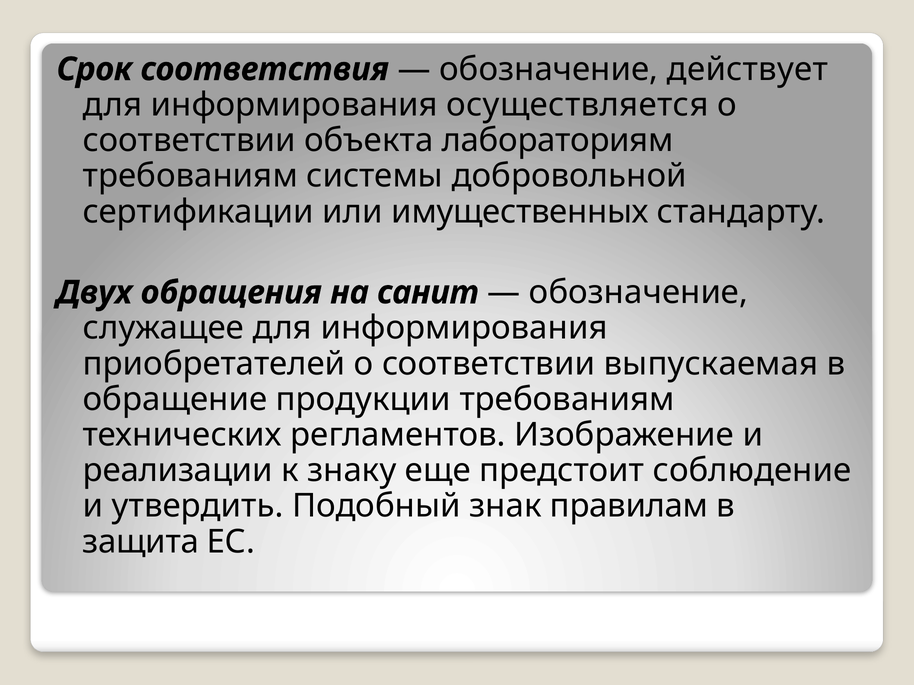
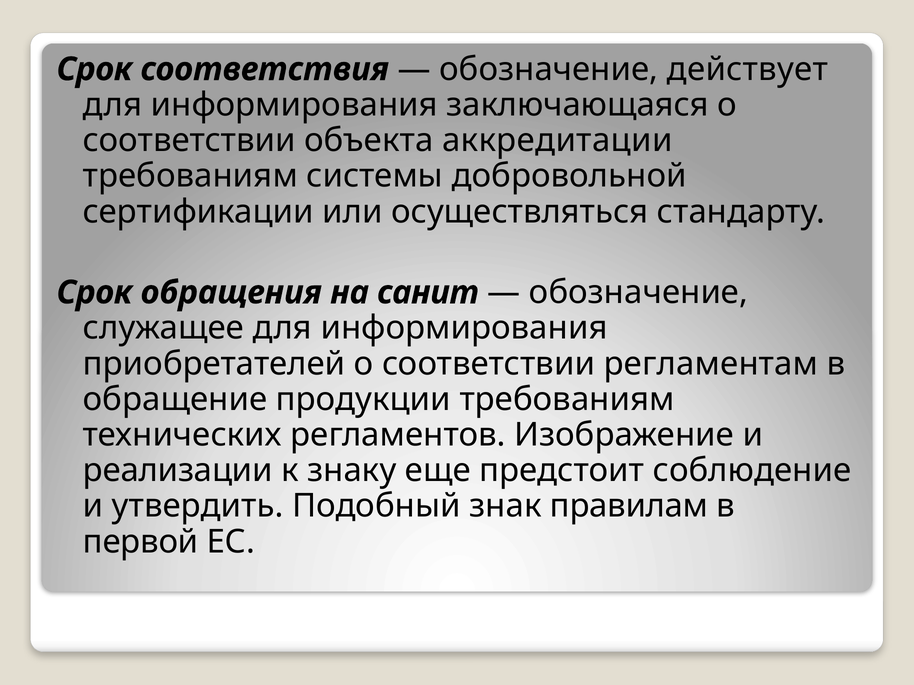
осуществляется: осуществляется -> заключающаяся (578, 105)
лабораториям: лабораториям -> аккредитации (557, 141)
имущественных: имущественных -> осуществляться (520, 212)
Двух: Двух -> Срок (94, 293)
выпускаемая: выпускаемая -> регламентам (711, 364)
защита: защита -> первой (141, 542)
